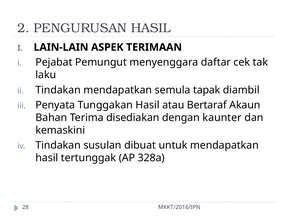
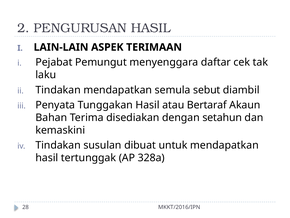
tapak: tapak -> sebut (207, 90)
kaunter: kaunter -> setahun (222, 117)
